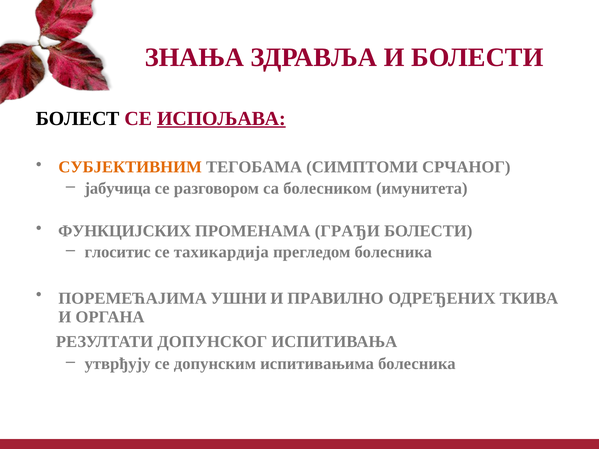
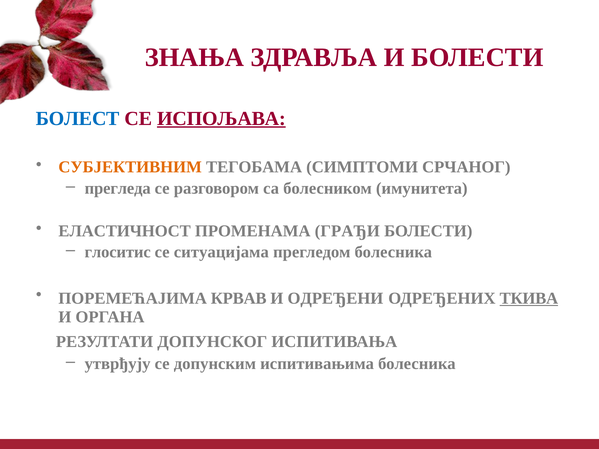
БОЛЕСТ colour: black -> blue (78, 118)
јабучица: јабучица -> прегледа (118, 188)
ФУНКЦИЈСКИХ: ФУНКЦИЈСКИХ -> ЕЛАСТИЧНОСТ (125, 231)
тахикардија: тахикардија -> ситуацијама (221, 252)
УШНИ: УШНИ -> КРВАВ (239, 298)
ПРАВИЛНО: ПРАВИЛНО -> ОДРЕЂЕНИ (335, 298)
ТКИВА underline: none -> present (529, 298)
